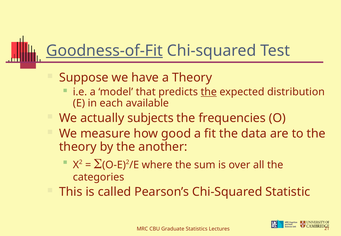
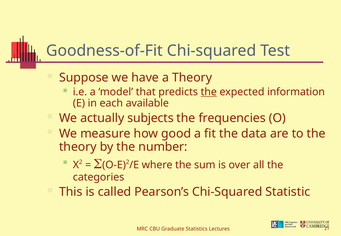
Goodness-of-Fit underline: present -> none (104, 51)
distribution: distribution -> information (296, 92)
another: another -> number (163, 147)
